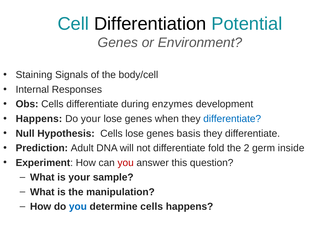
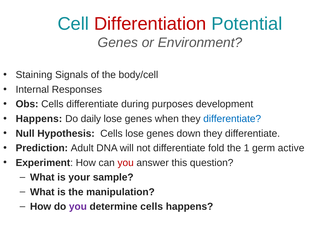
Differentiation colour: black -> red (150, 24)
enzymes: enzymes -> purposes (172, 104)
Do your: your -> daily (91, 119)
basis: basis -> down (189, 133)
2: 2 -> 1 (247, 148)
inside: inside -> active (291, 148)
you colour: blue -> purple (78, 206)
